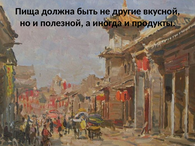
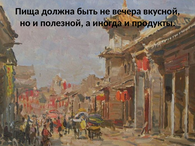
другие: другие -> вечера (127, 11)
